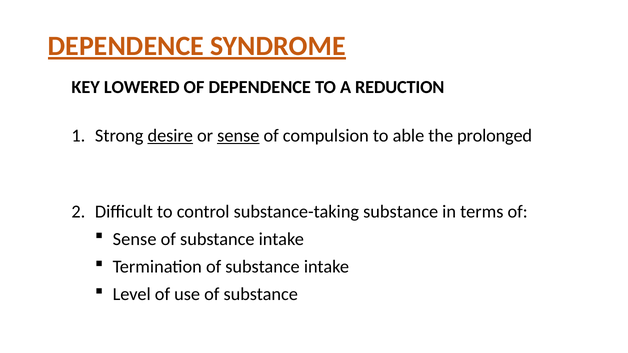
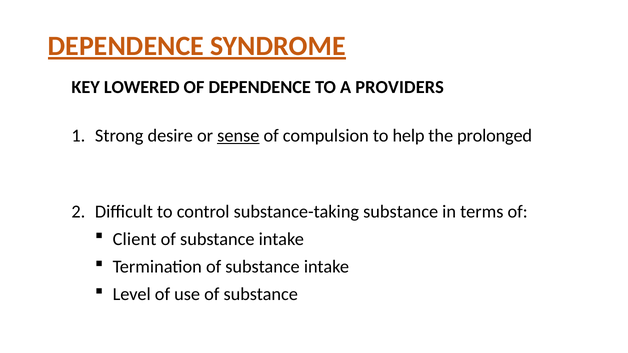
REDUCTION: REDUCTION -> PROVIDERS (400, 87)
desire underline: present -> none (170, 136)
able: able -> help (409, 136)
Sense: Sense -> Client (135, 239)
